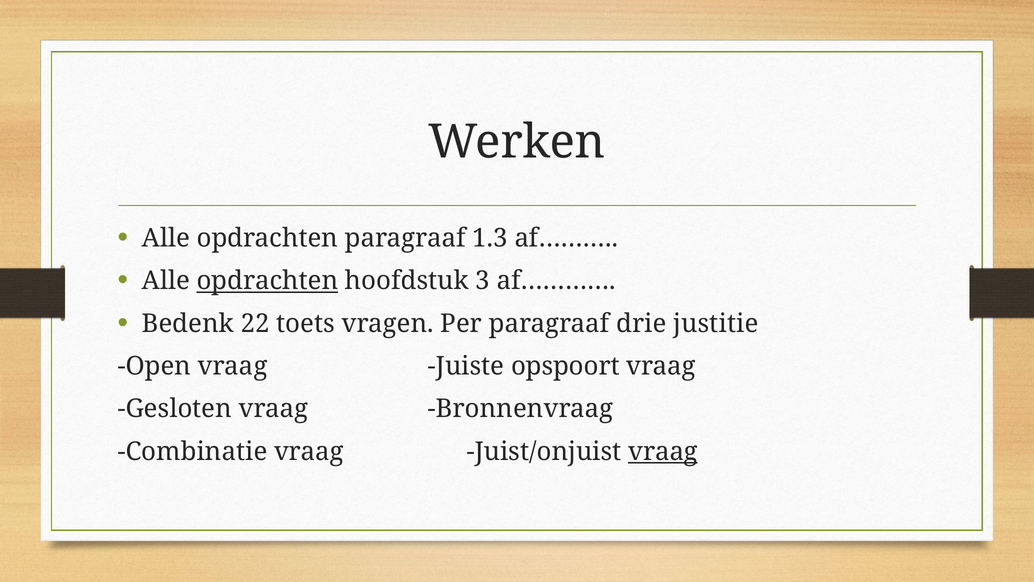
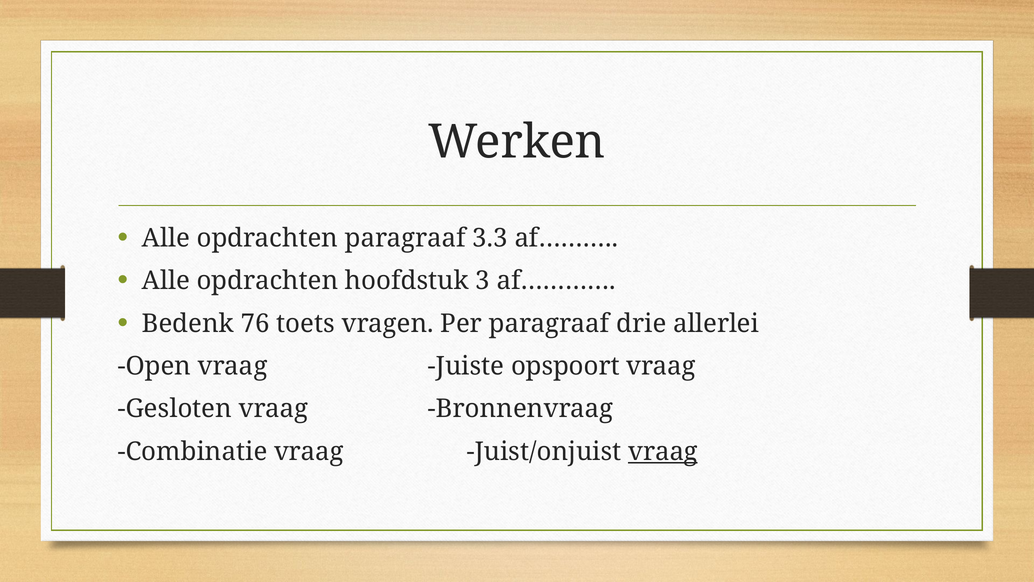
1.3: 1.3 -> 3.3 (490, 238)
opdrachten underline: present -> none (267, 281)
22: 22 -> 76 (255, 323)
justitie: justitie -> allerlei (716, 323)
